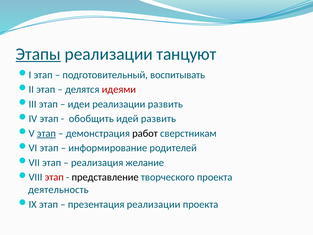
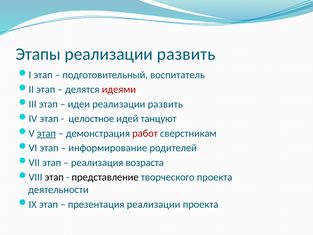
Этапы underline: present -> none (38, 54)
танцуют: танцуют -> развить (186, 54)
воспитывать: воспитывать -> воспитатель (178, 75)
обобщить: обобщить -> целостное (91, 119)
идей развить: развить -> танцуют (159, 119)
работ colour: black -> red (145, 133)
желание: желание -> возраста (145, 162)
этап colour: red -> black (54, 177)
деятельность: деятельность -> деятельности (58, 190)
